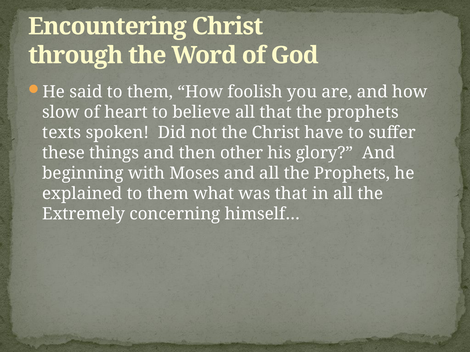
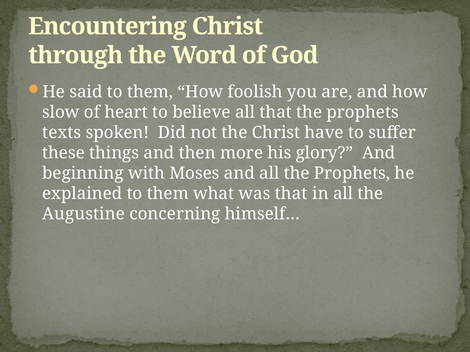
other: other -> more (242, 153)
Extremely: Extremely -> Augustine (84, 214)
